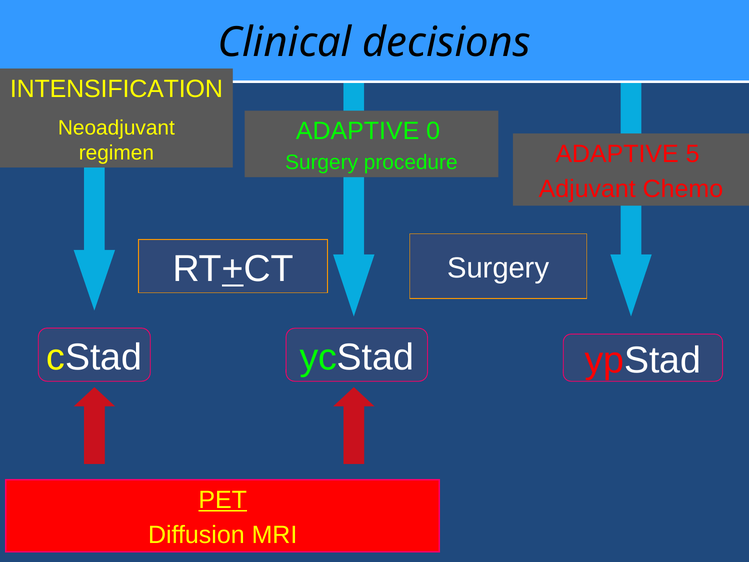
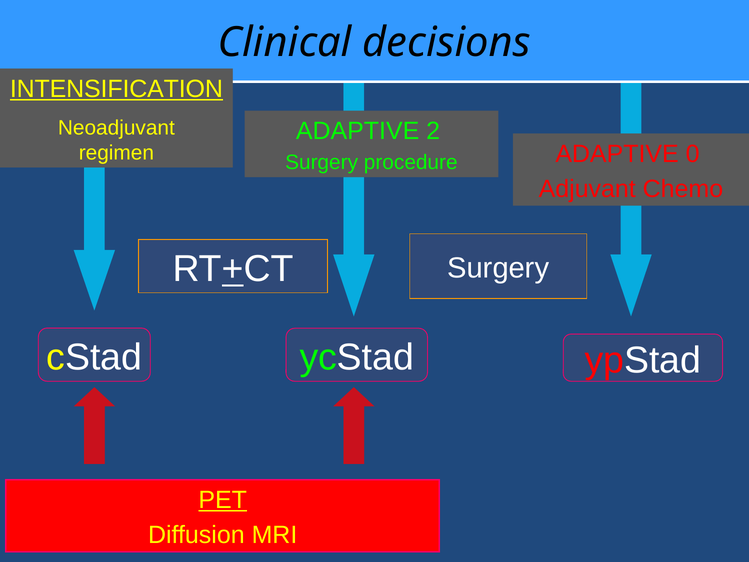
INTENSIFICATION underline: none -> present (116, 89)
0: 0 -> 2 (433, 131)
5: 5 -> 0 (693, 154)
